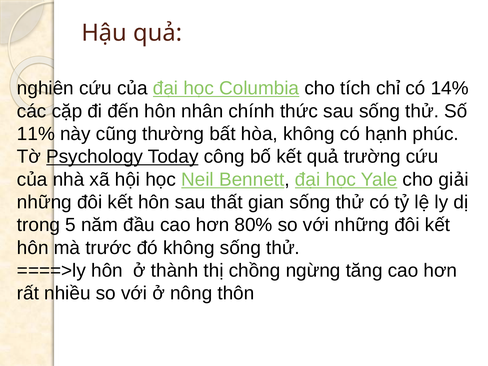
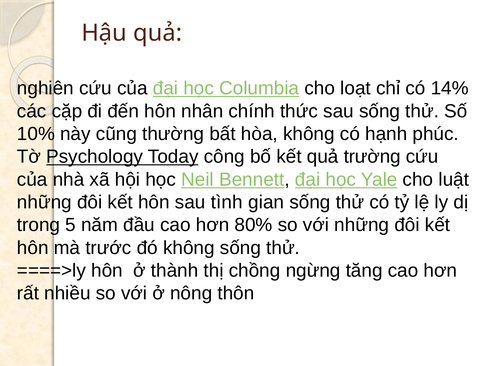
tích: tích -> loạt (356, 88)
11%: 11% -> 10% (36, 134)
giải: giải -> luật (454, 179)
thất: thất -> tình (227, 202)
